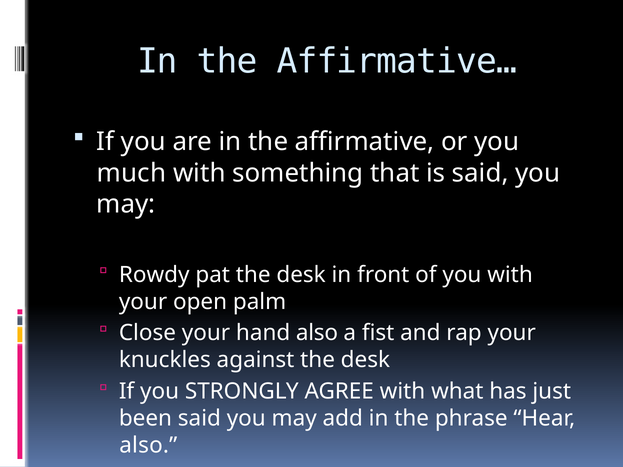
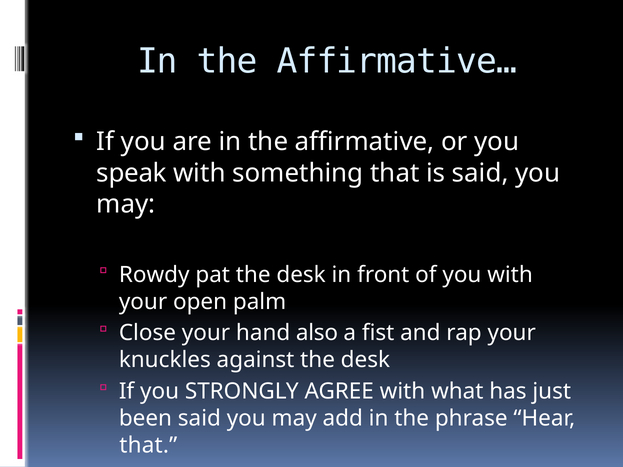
much: much -> speak (132, 173)
also: also -> that (148, 446)
